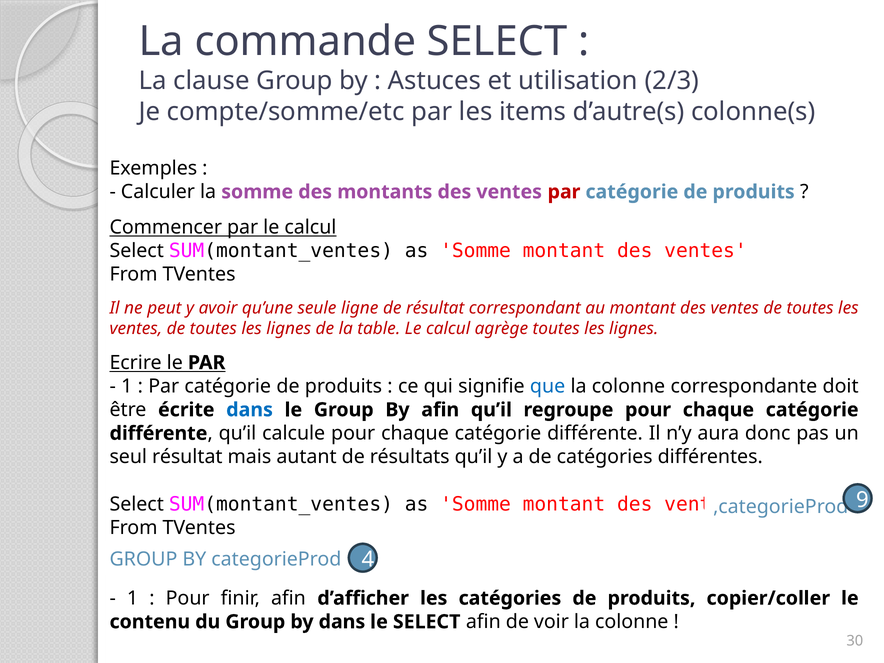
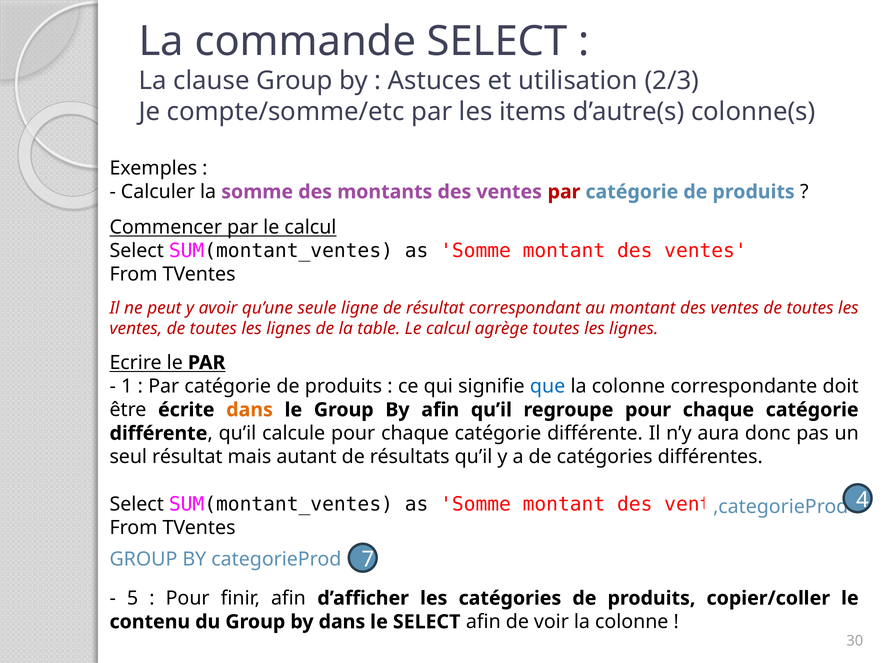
dans colour: blue -> orange (250, 410)
9: 9 -> 4 (863, 500)
4: 4 -> 7 (368, 559)
1: 1 -> 5 (133, 598)
